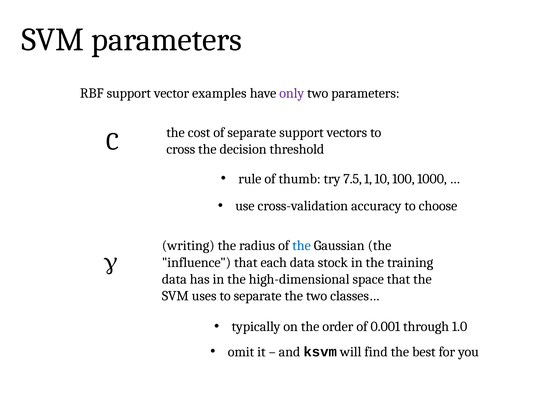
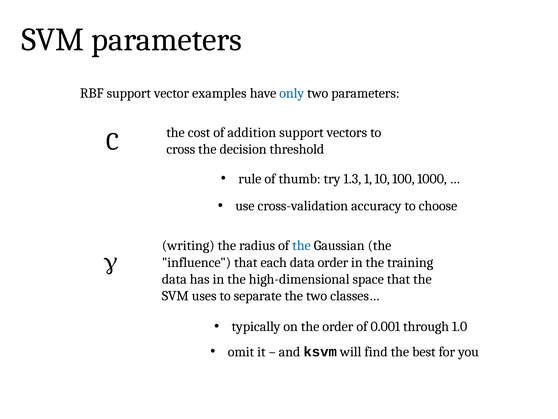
only colour: purple -> blue (292, 93)
of separate: separate -> addition (252, 132)
7.5: 7.5 -> 1.3 (352, 179)
data stock: stock -> order (333, 262)
